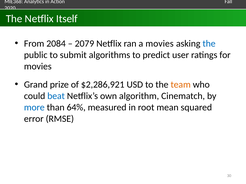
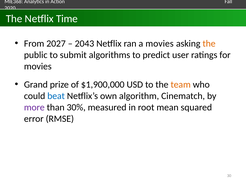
Itself: Itself -> Time (67, 19)
2084: 2084 -> 2027 (56, 44)
2079: 2079 -> 2043 (84, 44)
the colour: blue -> orange (209, 44)
$2,286,921: $2,286,921 -> $1,900,000 (103, 85)
more colour: blue -> purple (34, 108)
64%: 64% -> 30% (76, 108)
